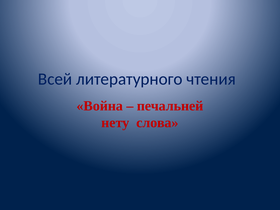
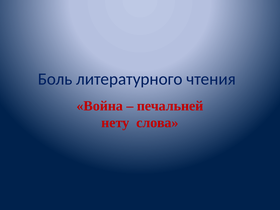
Всей: Всей -> Боль (55, 79)
